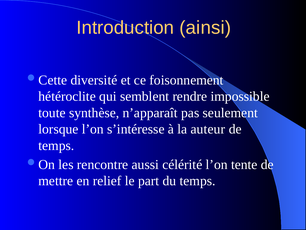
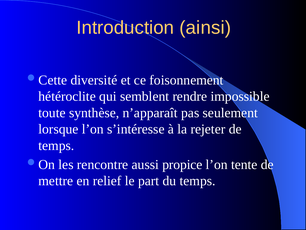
auteur: auteur -> rejeter (208, 129)
célérité: célérité -> propice (182, 164)
